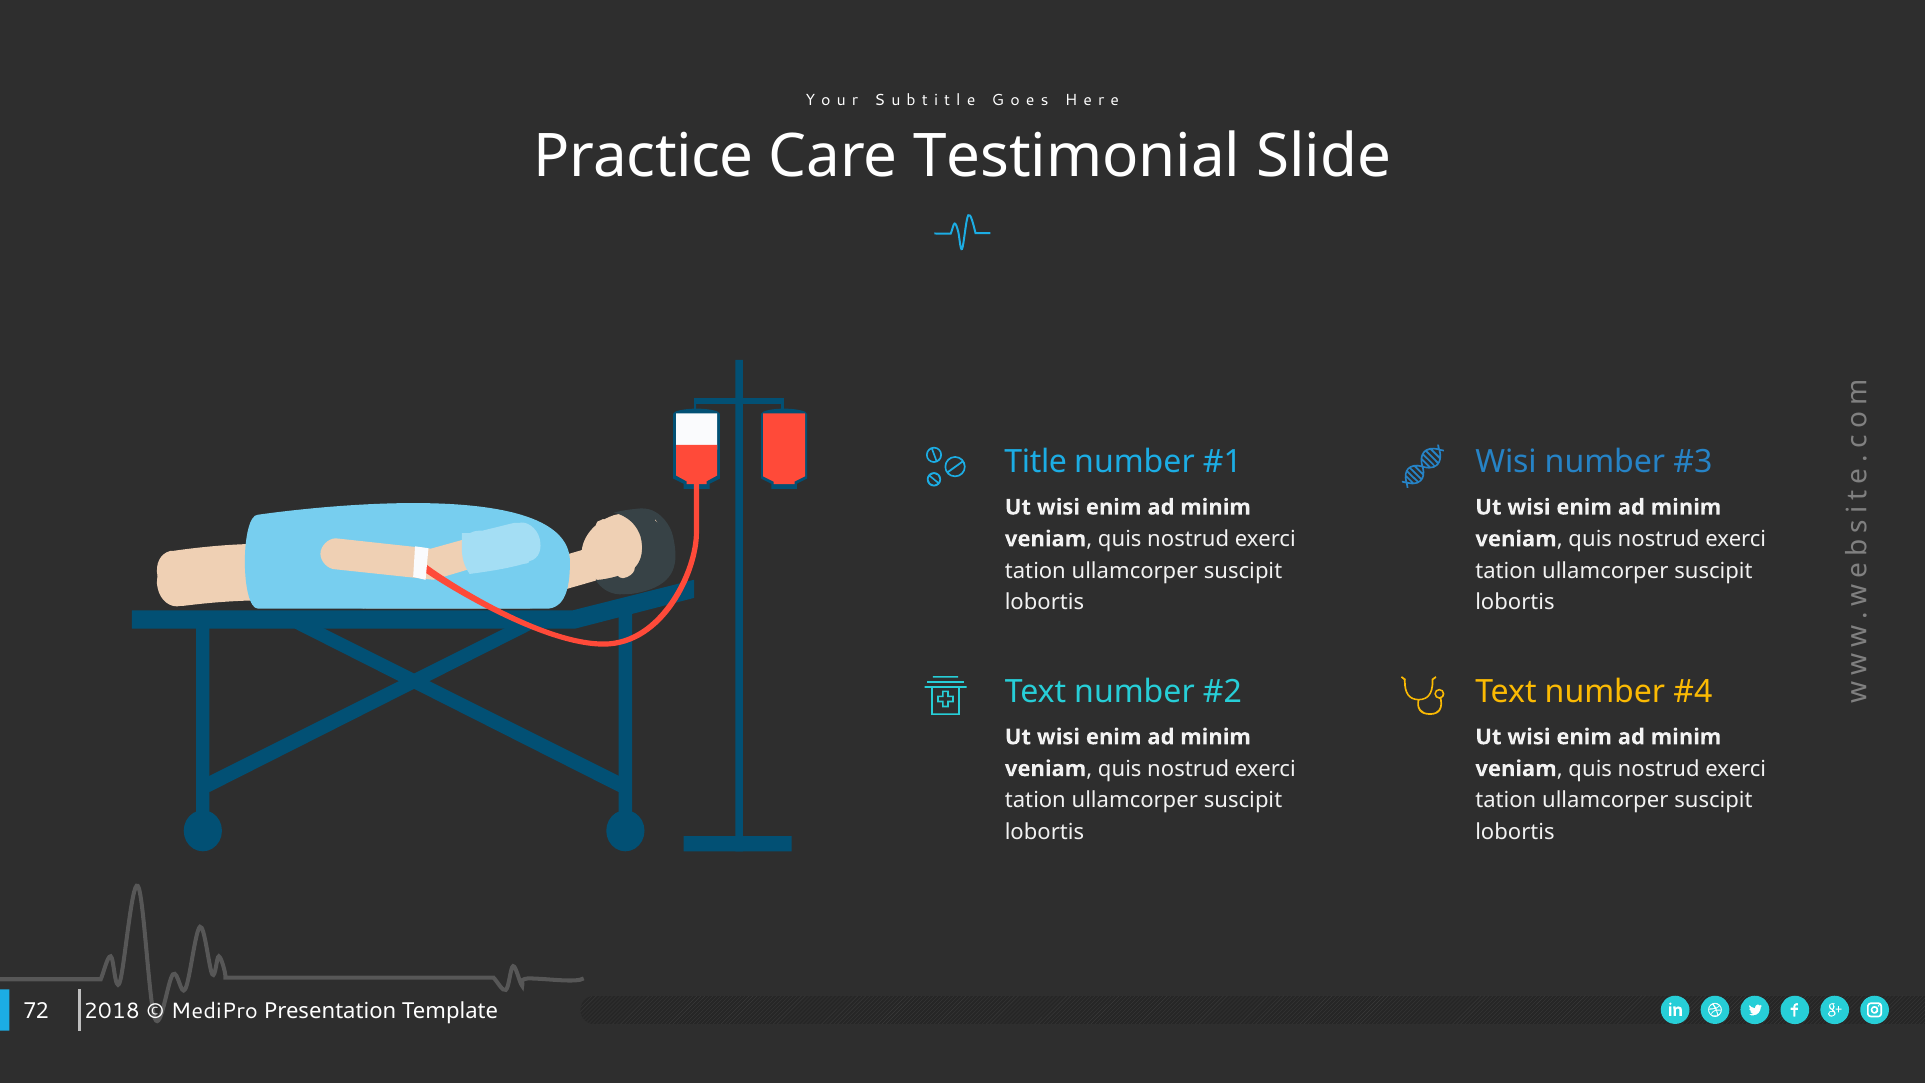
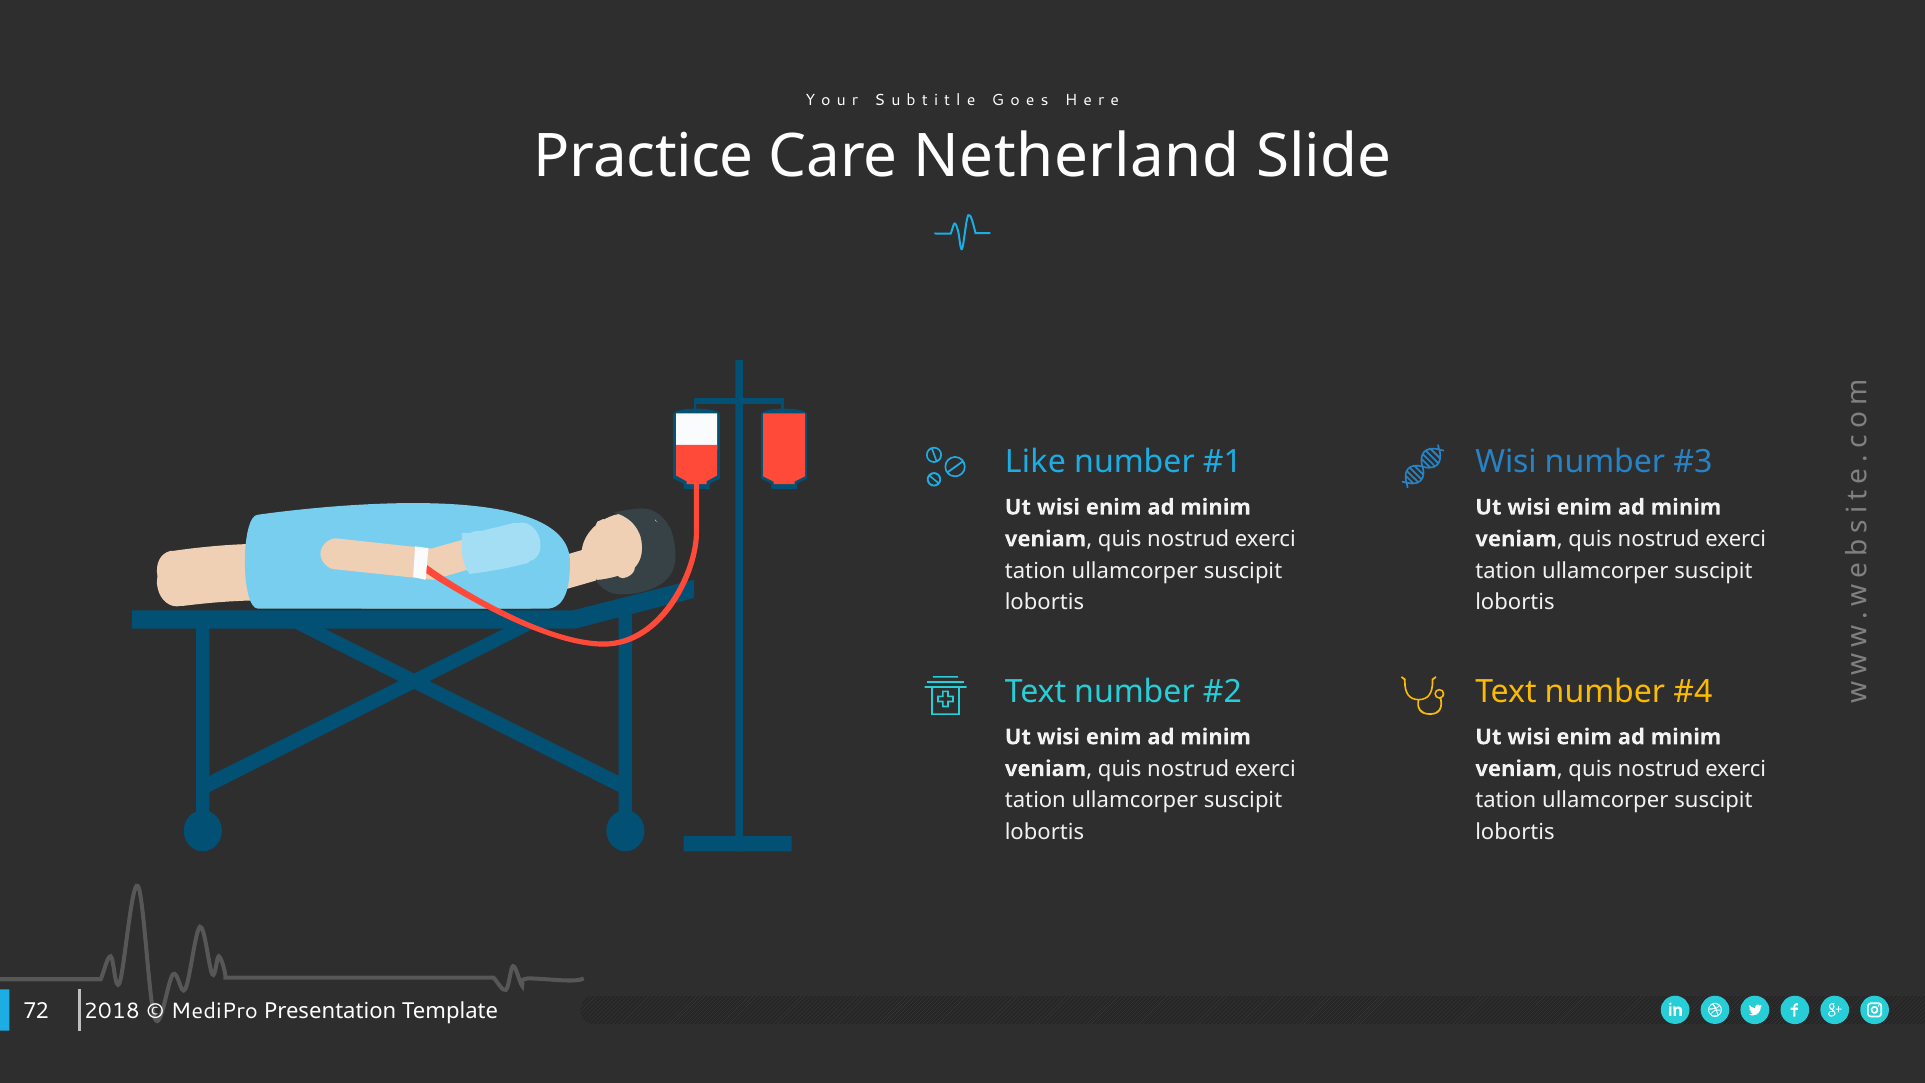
Testimonial: Testimonial -> Netherland (1076, 157)
Title: Title -> Like (1035, 462)
